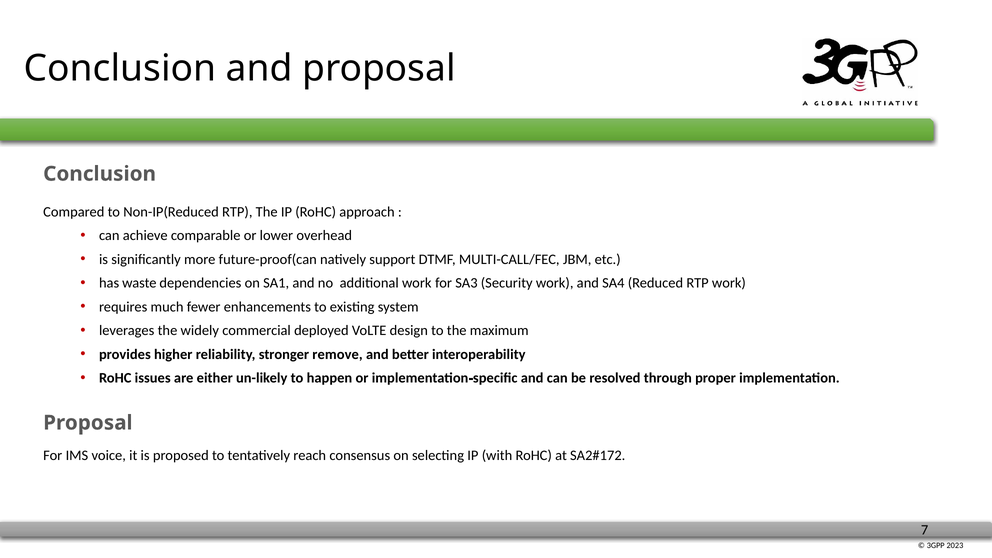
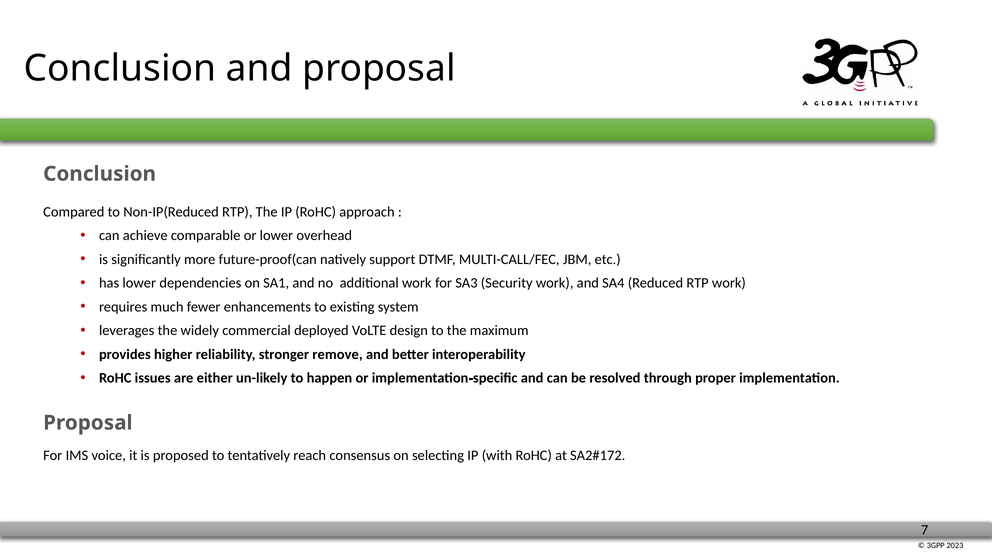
has waste: waste -> lower (139, 283)
